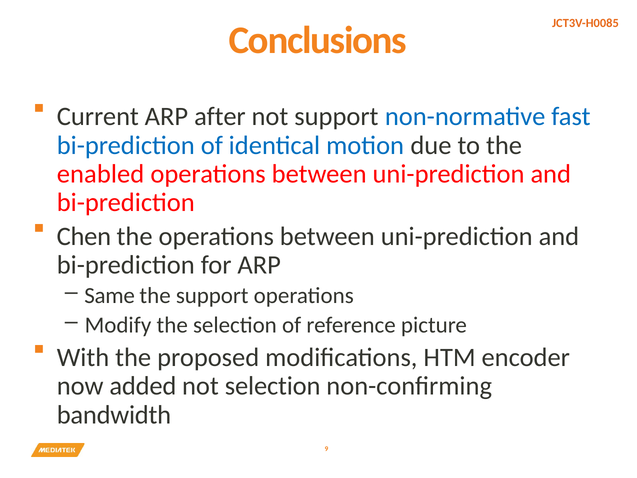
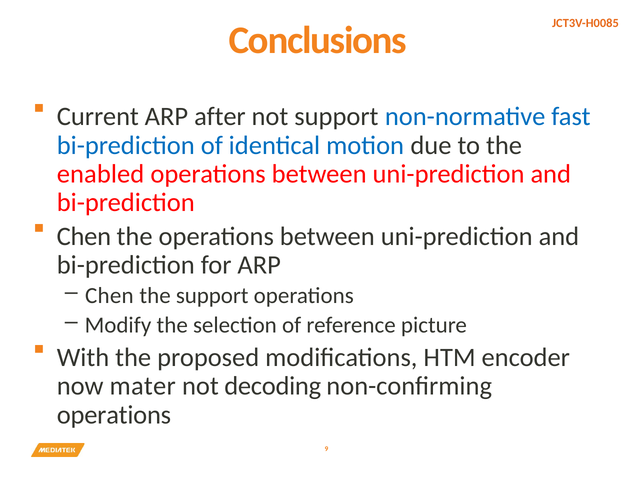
Same: Same -> Chen (109, 296)
added: added -> mater (143, 386)
not selection: selection -> decoding (273, 386)
bandwidth: bandwidth -> operations (114, 415)
